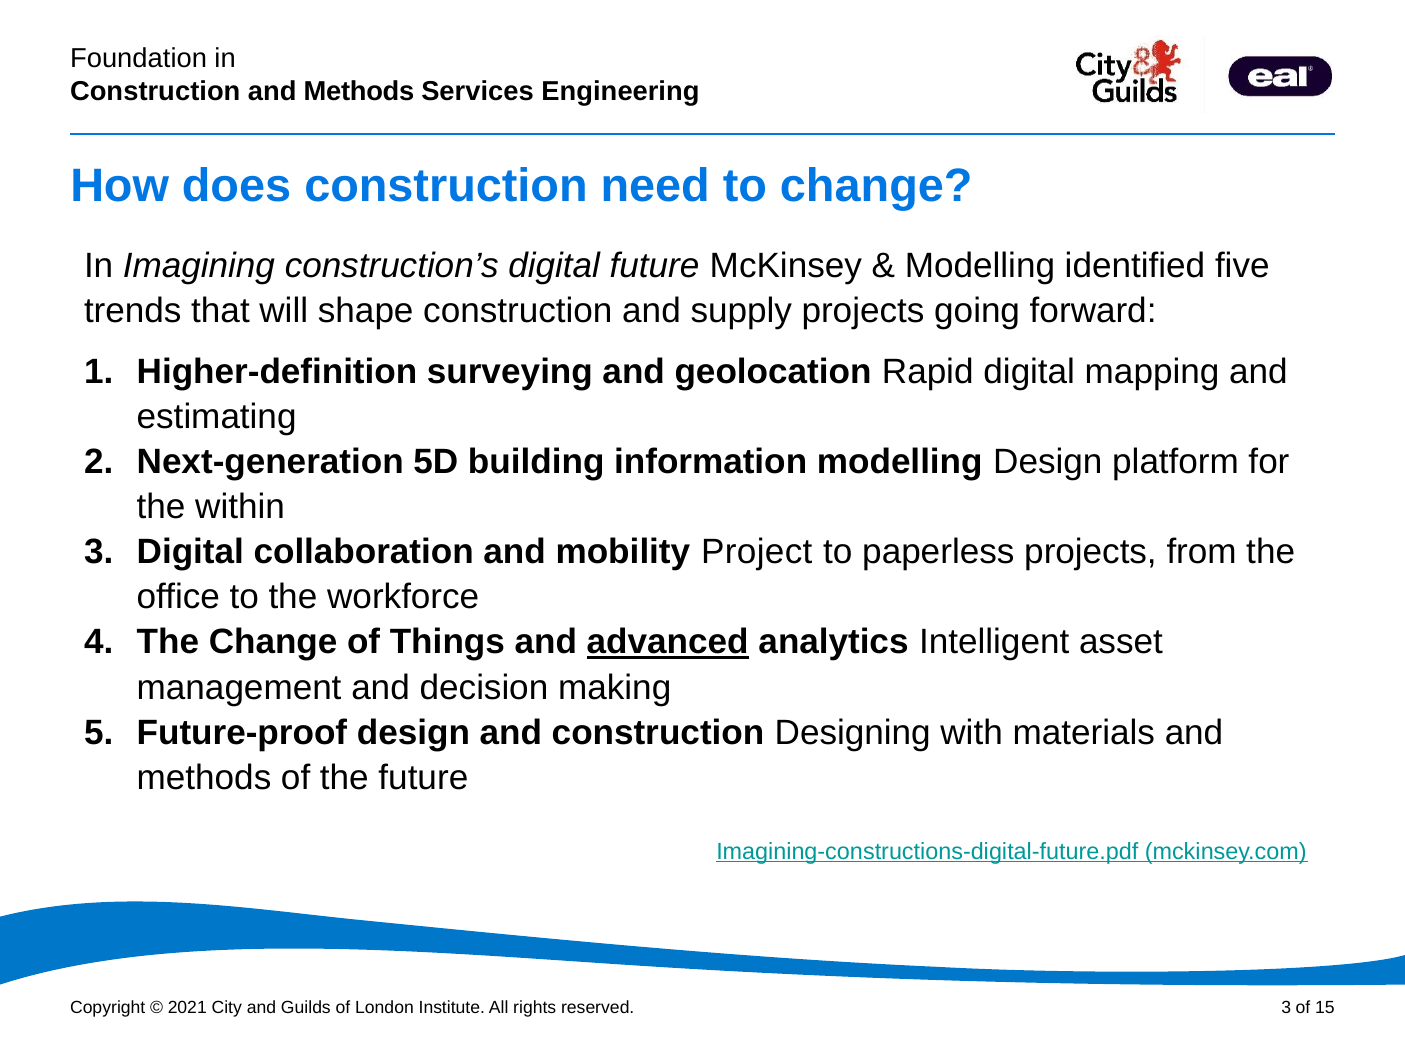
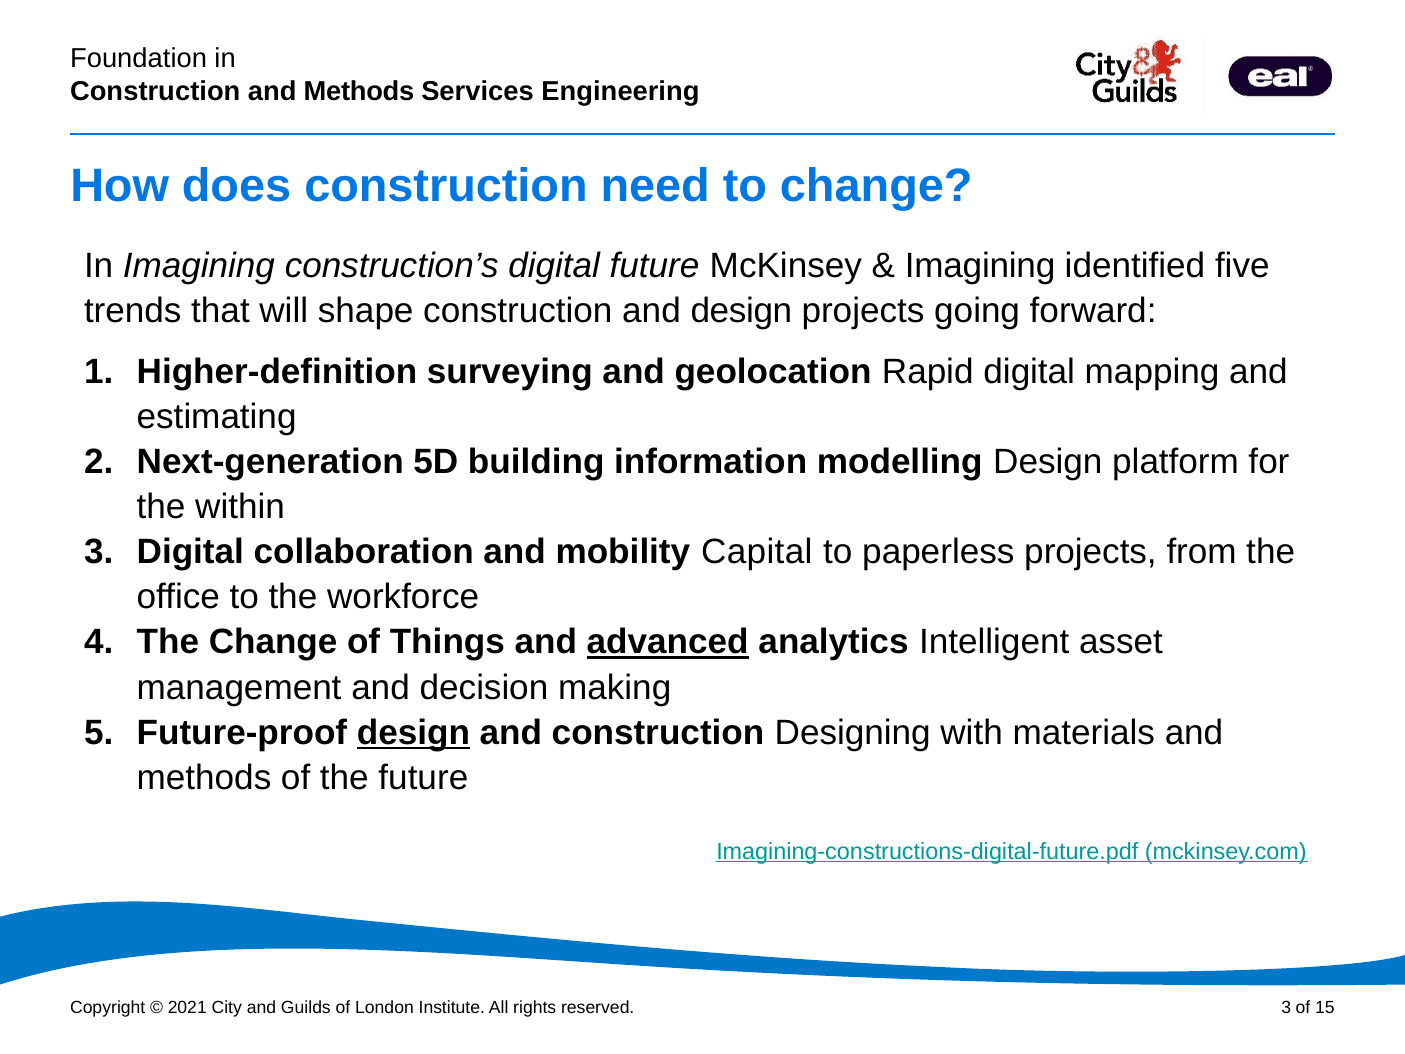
Modelling: Modelling -> Imagining (980, 266)
and supply: supply -> design (741, 311)
Project: Project -> Capital (757, 552)
design underline: none -> present (413, 732)
